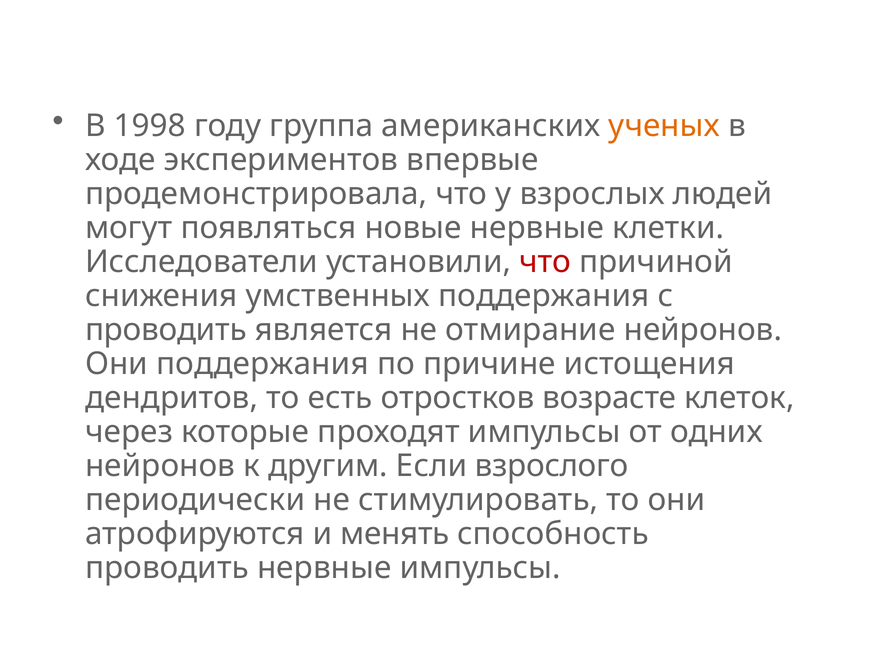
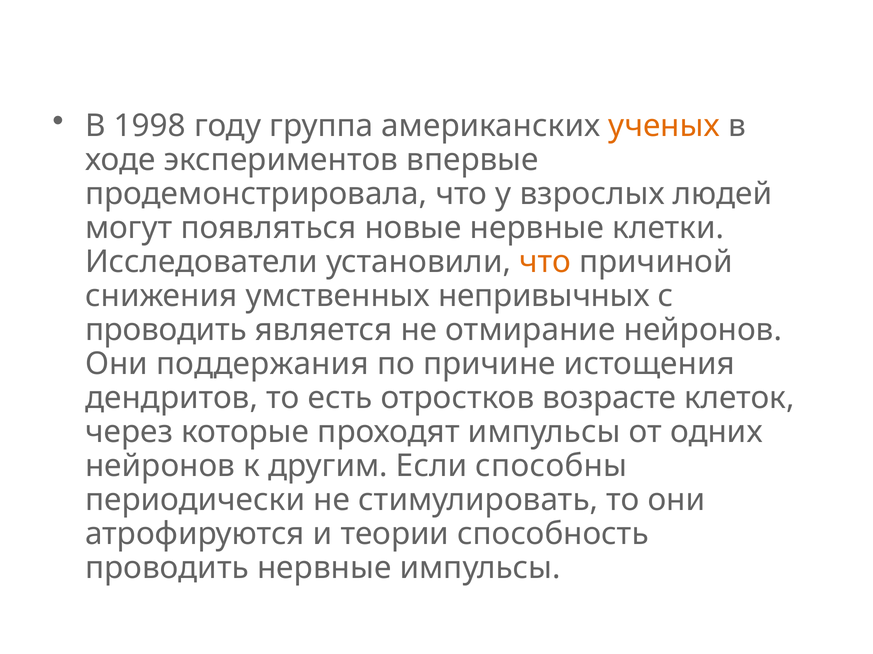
что colour: red -> orange (545, 262)
умственных поддержания: поддержания -> непривычных (544, 296)
взрослого: взрослого -> способны (551, 466)
менять: менять -> теории (395, 534)
